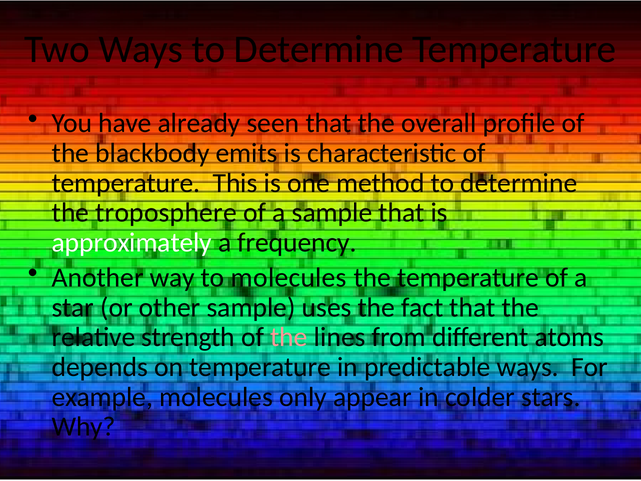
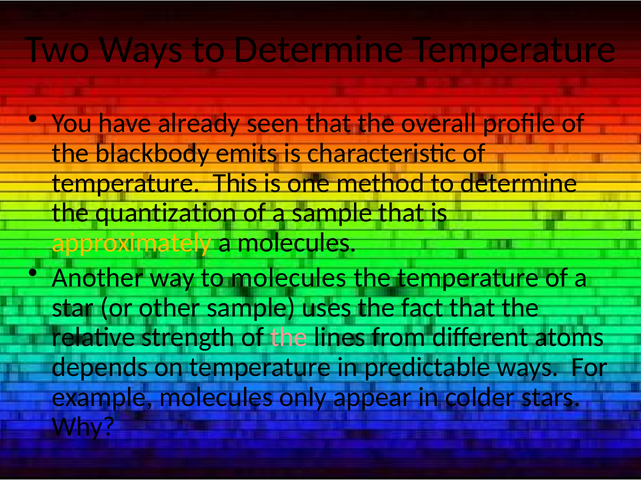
troposphere: troposphere -> quantization (166, 213)
approximately colour: white -> yellow (132, 243)
a frequency: frequency -> molecules (297, 243)
